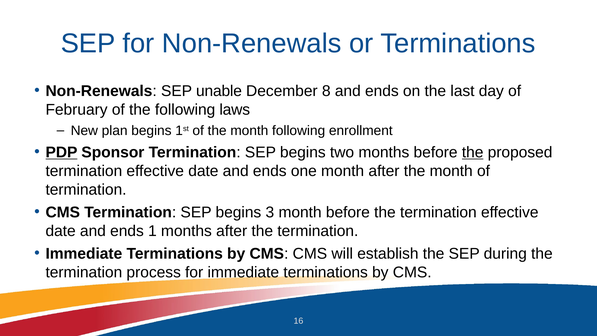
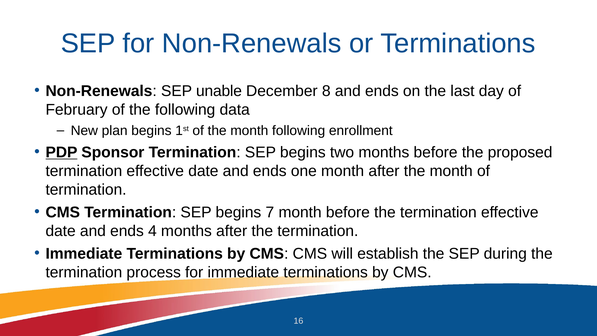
laws: laws -> data (235, 110)
the underline: present -> none (473, 152)
3: 3 -> 7 (270, 212)
1: 1 -> 4 (152, 231)
